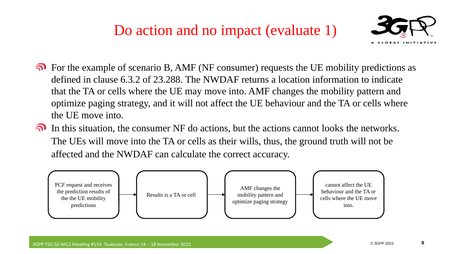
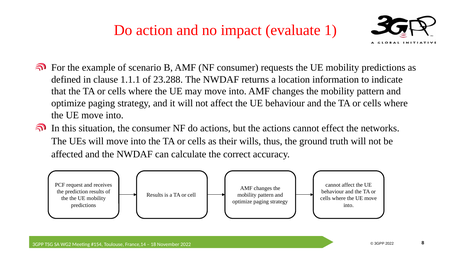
6.3.2: 6.3.2 -> 1.1.1 (130, 79)
looks: looks -> effect (333, 128)
